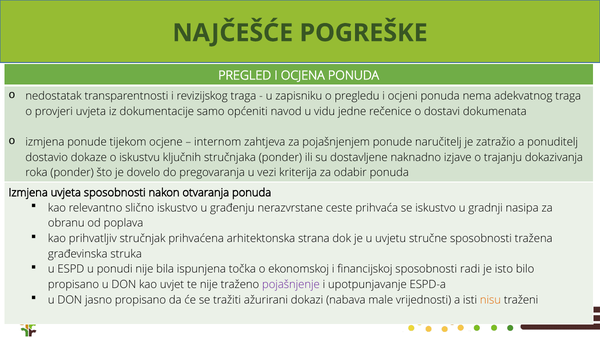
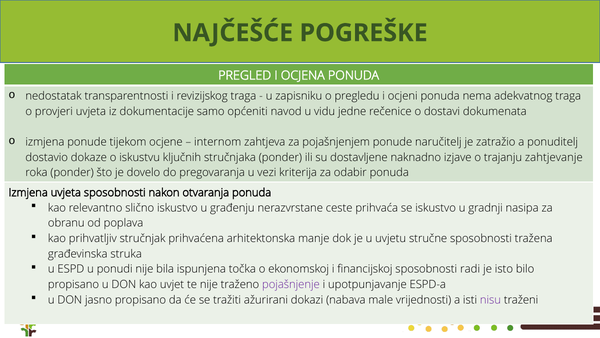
dokazivanja: dokazivanja -> zahtjevanje (554, 157)
strana: strana -> manje (314, 238)
nisu colour: orange -> purple (490, 299)
